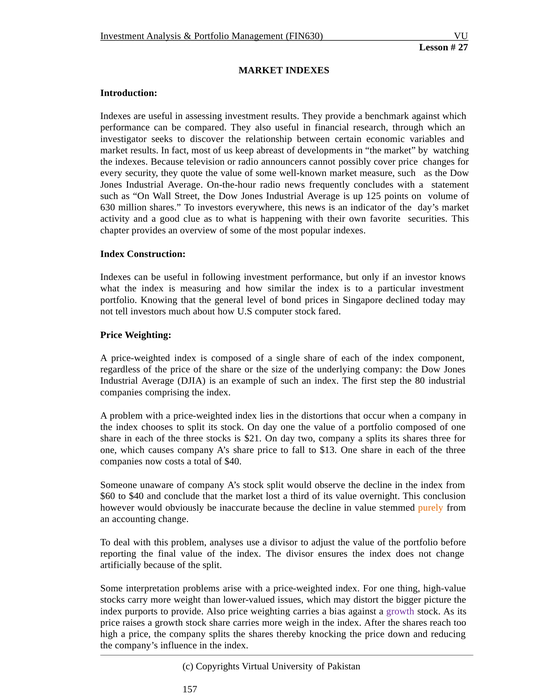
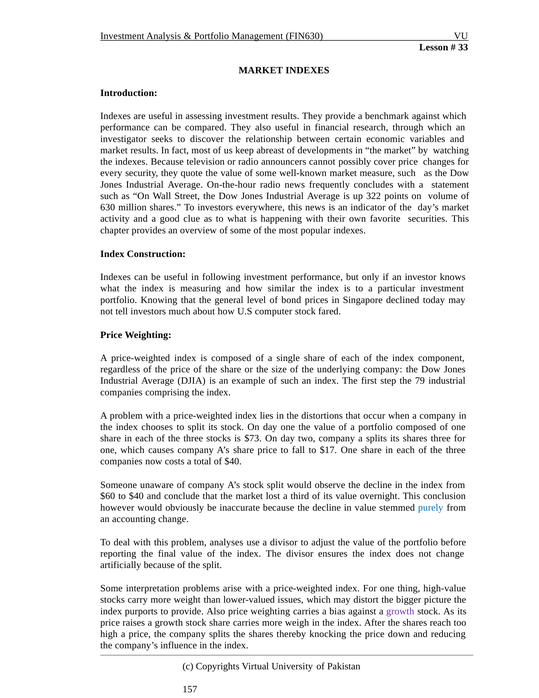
27: 27 -> 33 (463, 47)
125: 125 -> 322 (374, 196)
80: 80 -> 79 (420, 381)
$21: $21 -> $73 (253, 438)
$13: $13 -> $17 (328, 450)
purely colour: orange -> blue (431, 507)
